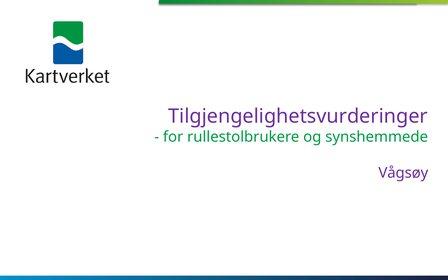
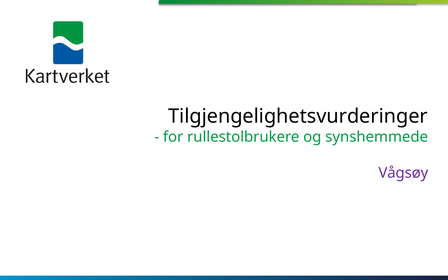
Tilgjengelighetsvurderinger colour: purple -> black (298, 116)
